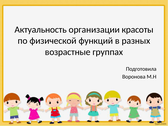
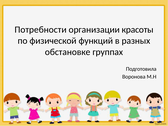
Актуальность: Актуальность -> Потребности (41, 30)
возрастные: возрастные -> обстановке (68, 52)
